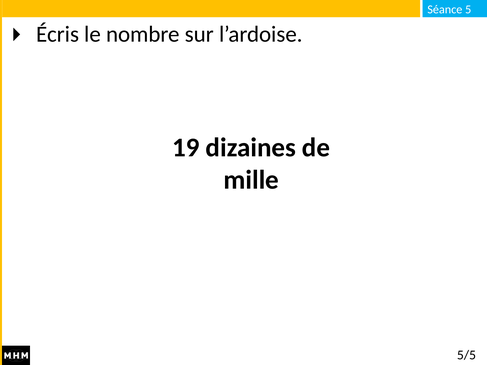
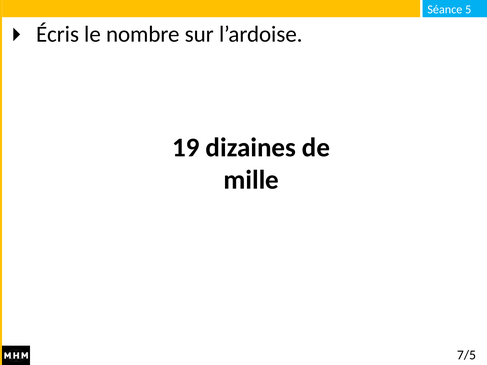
5/5: 5/5 -> 7/5 (466, 355)
